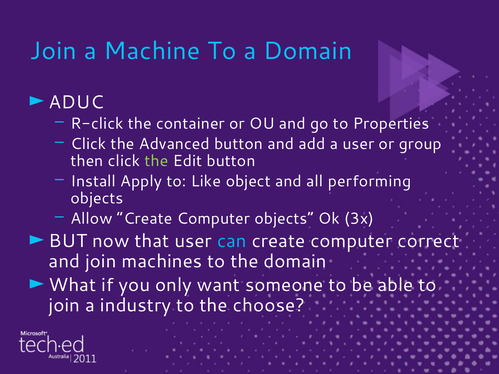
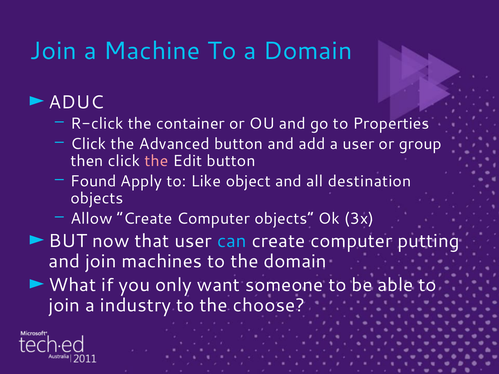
the colour: light green -> pink (157, 161)
Install: Install -> Found (93, 181)
performing: performing -> destination (370, 181)
correct: correct -> putting (429, 241)
